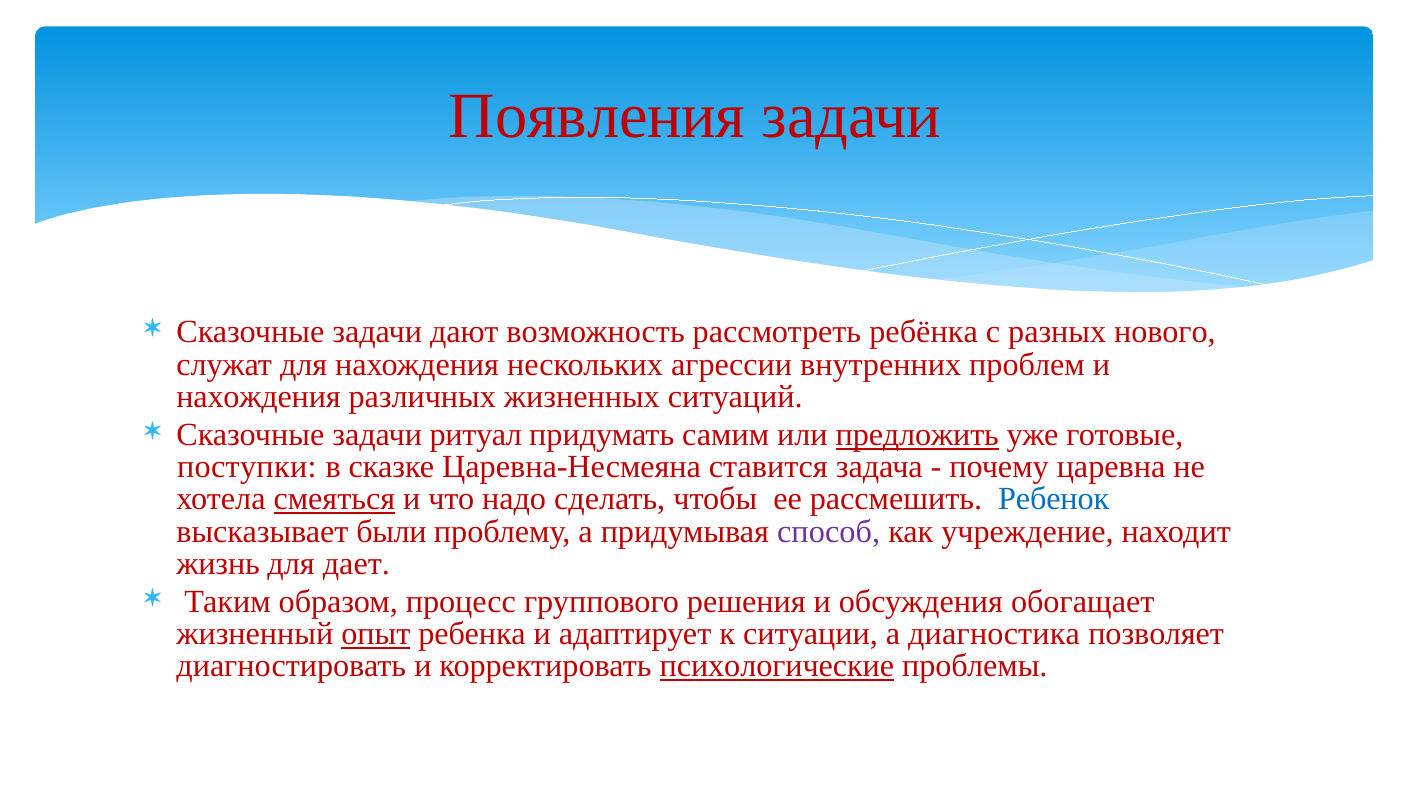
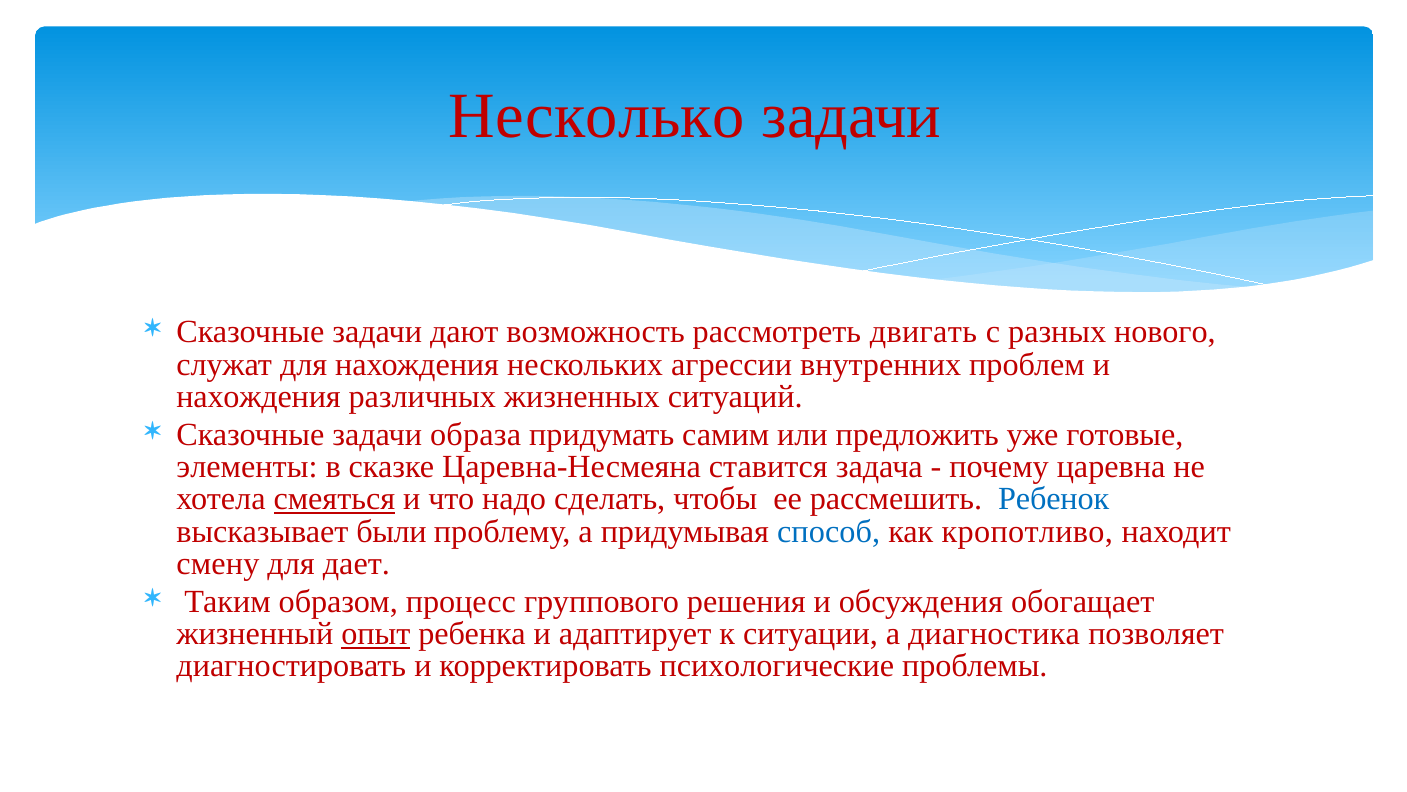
Появления: Появления -> Несколько (597, 116)
ребёнка: ребёнка -> двигать (923, 332)
ритуал: ритуал -> образа (476, 435)
предложить underline: present -> none (917, 435)
поступки: поступки -> элементы (247, 467)
способ colour: purple -> blue (829, 531)
учреждение: учреждение -> кропотливо (1027, 531)
жизнь: жизнь -> смену (218, 563)
психологические underline: present -> none (777, 666)
